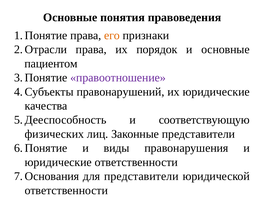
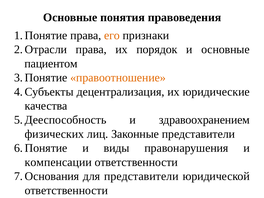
правоотношение colour: purple -> orange (118, 78)
правонарушений: правонарушений -> децентрализация (121, 92)
соответствующую: соответствующую -> здравоохранением (204, 120)
юридические: юридические -> компенсации (58, 162)
